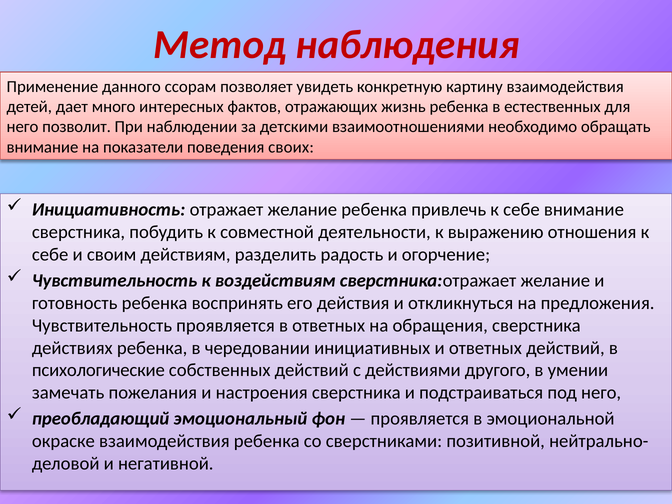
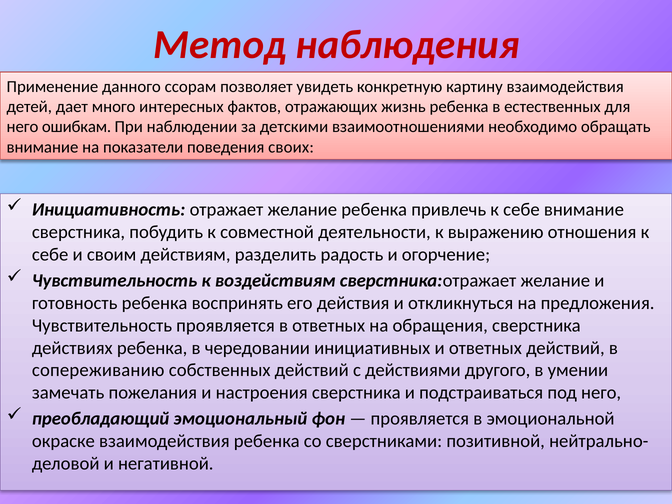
позволит: позволит -> ошибкам (77, 127)
психологические: психологические -> сопереживанию (98, 370)
